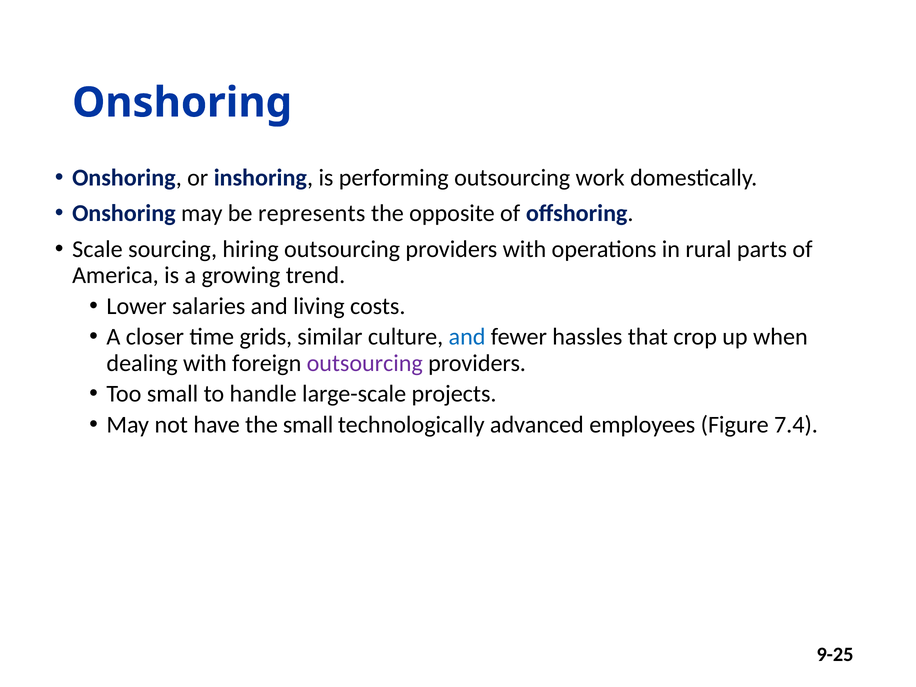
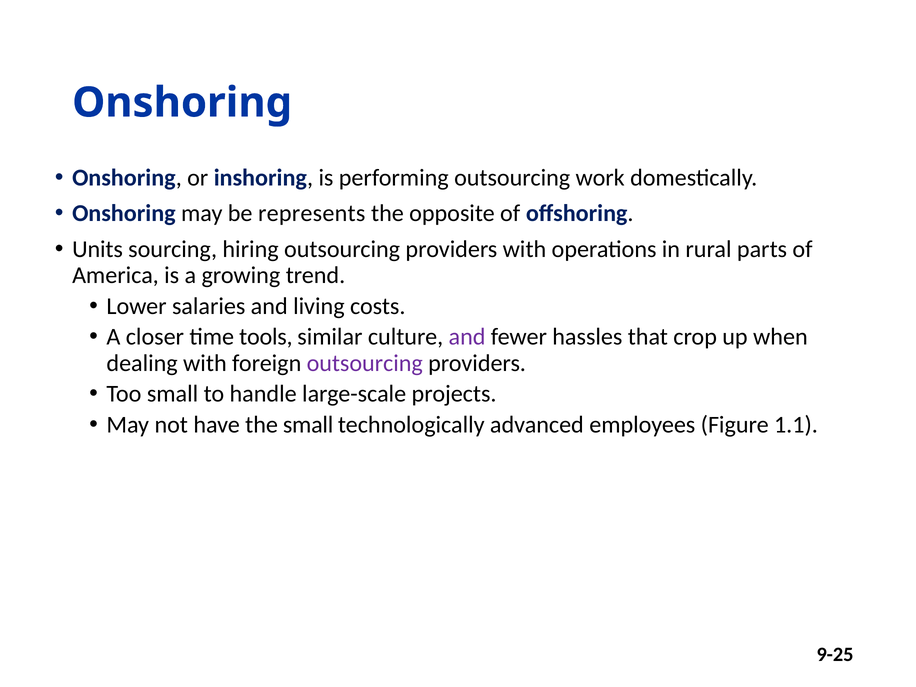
Scale: Scale -> Units (98, 249)
grids: grids -> tools (266, 337)
and colour: blue -> purple (467, 337)
7.4: 7.4 -> 1.1 (796, 425)
